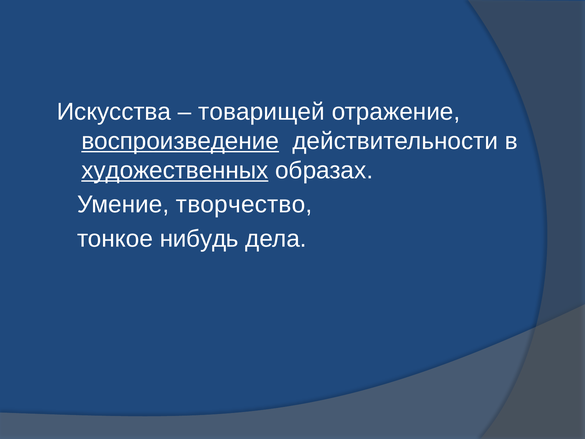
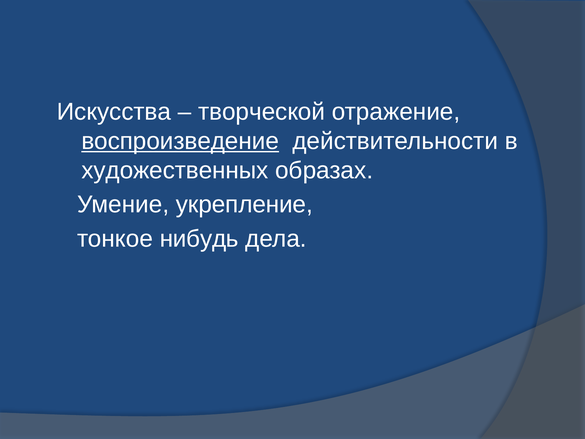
товарищей: товарищей -> творческой (262, 112)
художественных underline: present -> none (175, 170)
творчество: творчество -> укрепление (244, 204)
